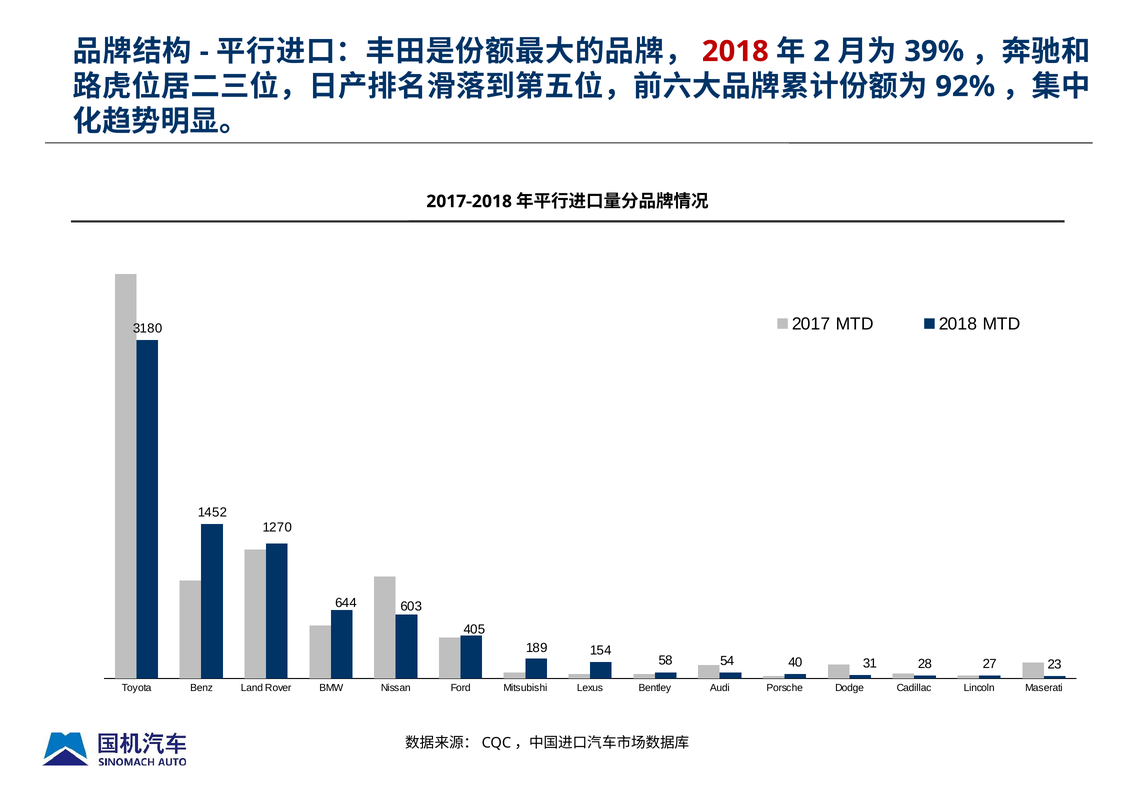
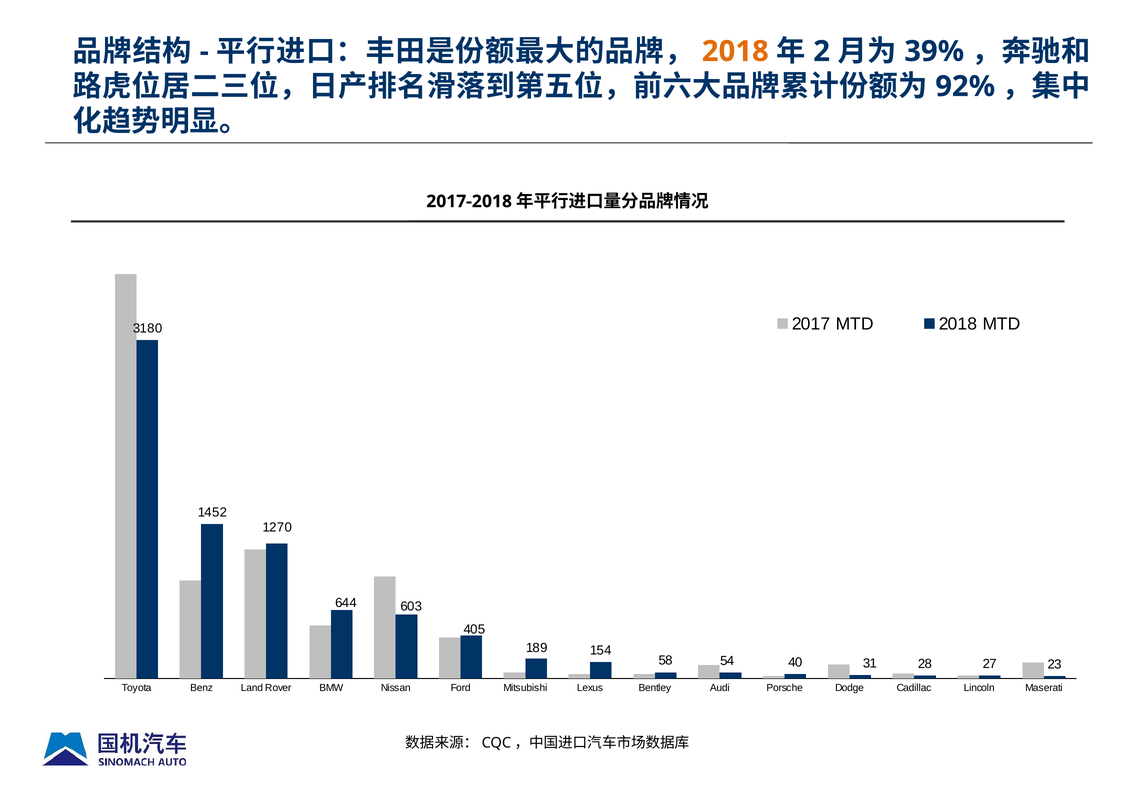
2018 colour: red -> orange (735, 51)
